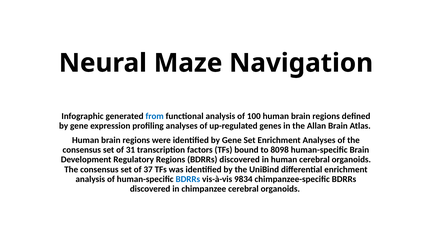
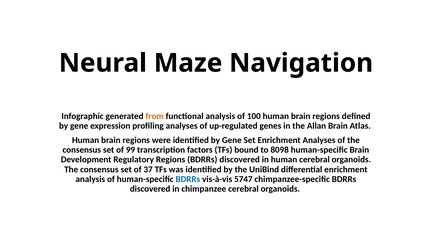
from colour: blue -> orange (155, 116)
31: 31 -> 99 (130, 150)
9834: 9834 -> 5747 (243, 179)
